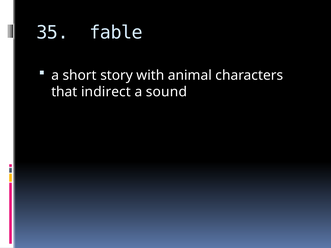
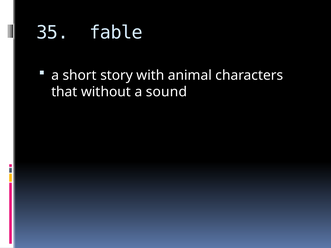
indirect: indirect -> without (106, 92)
